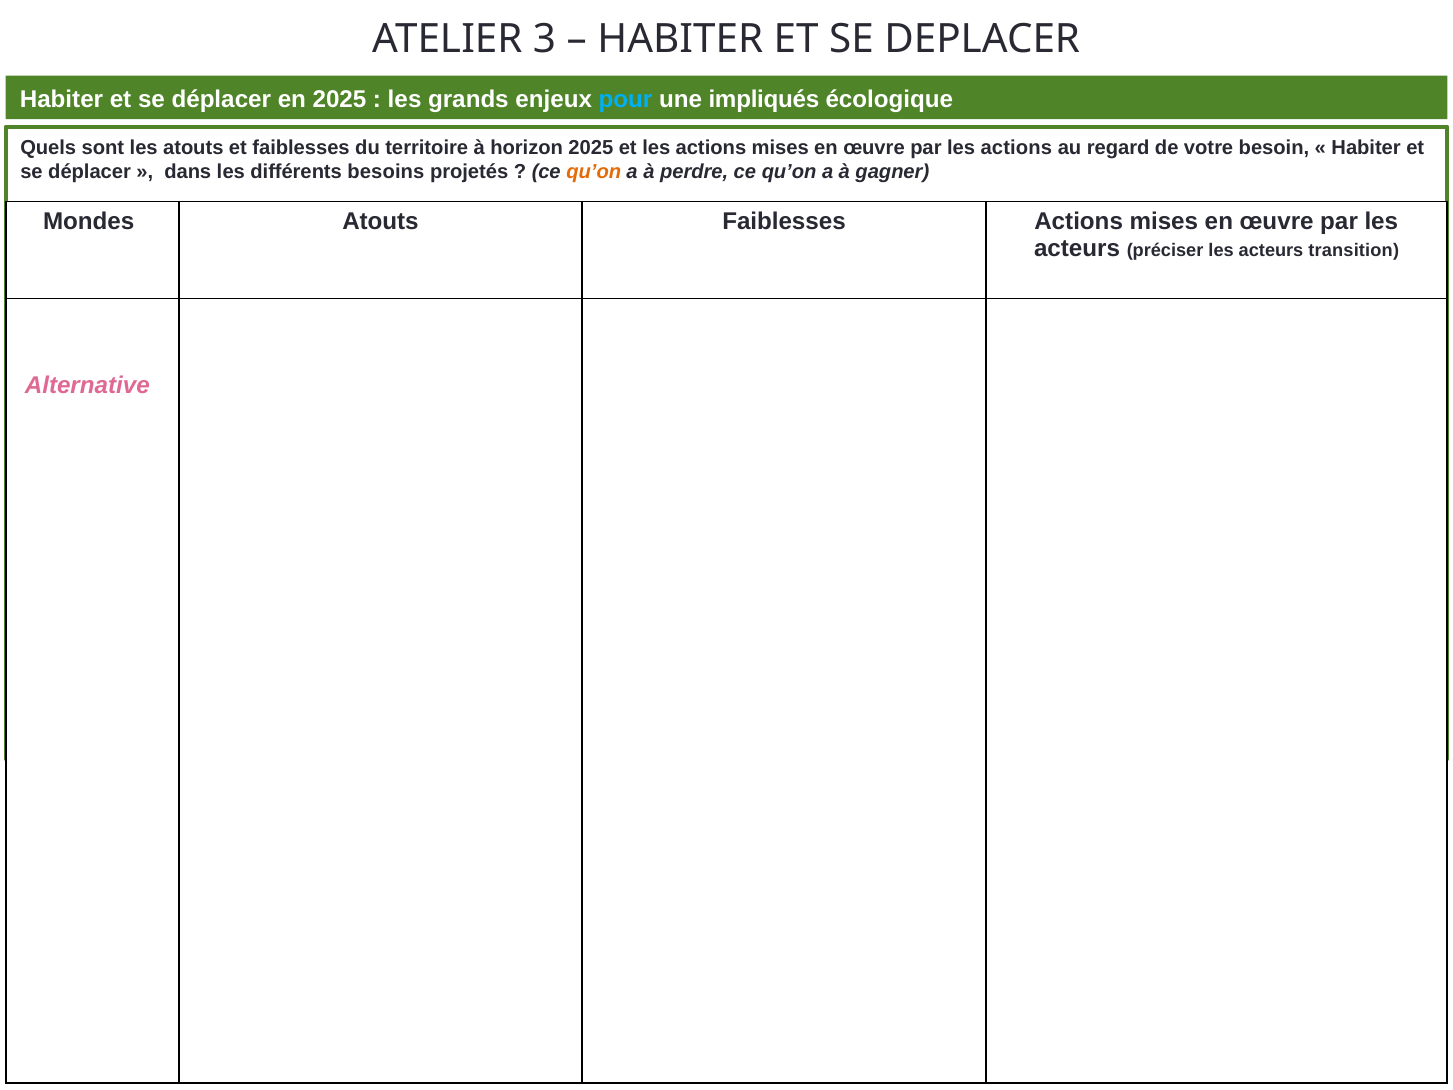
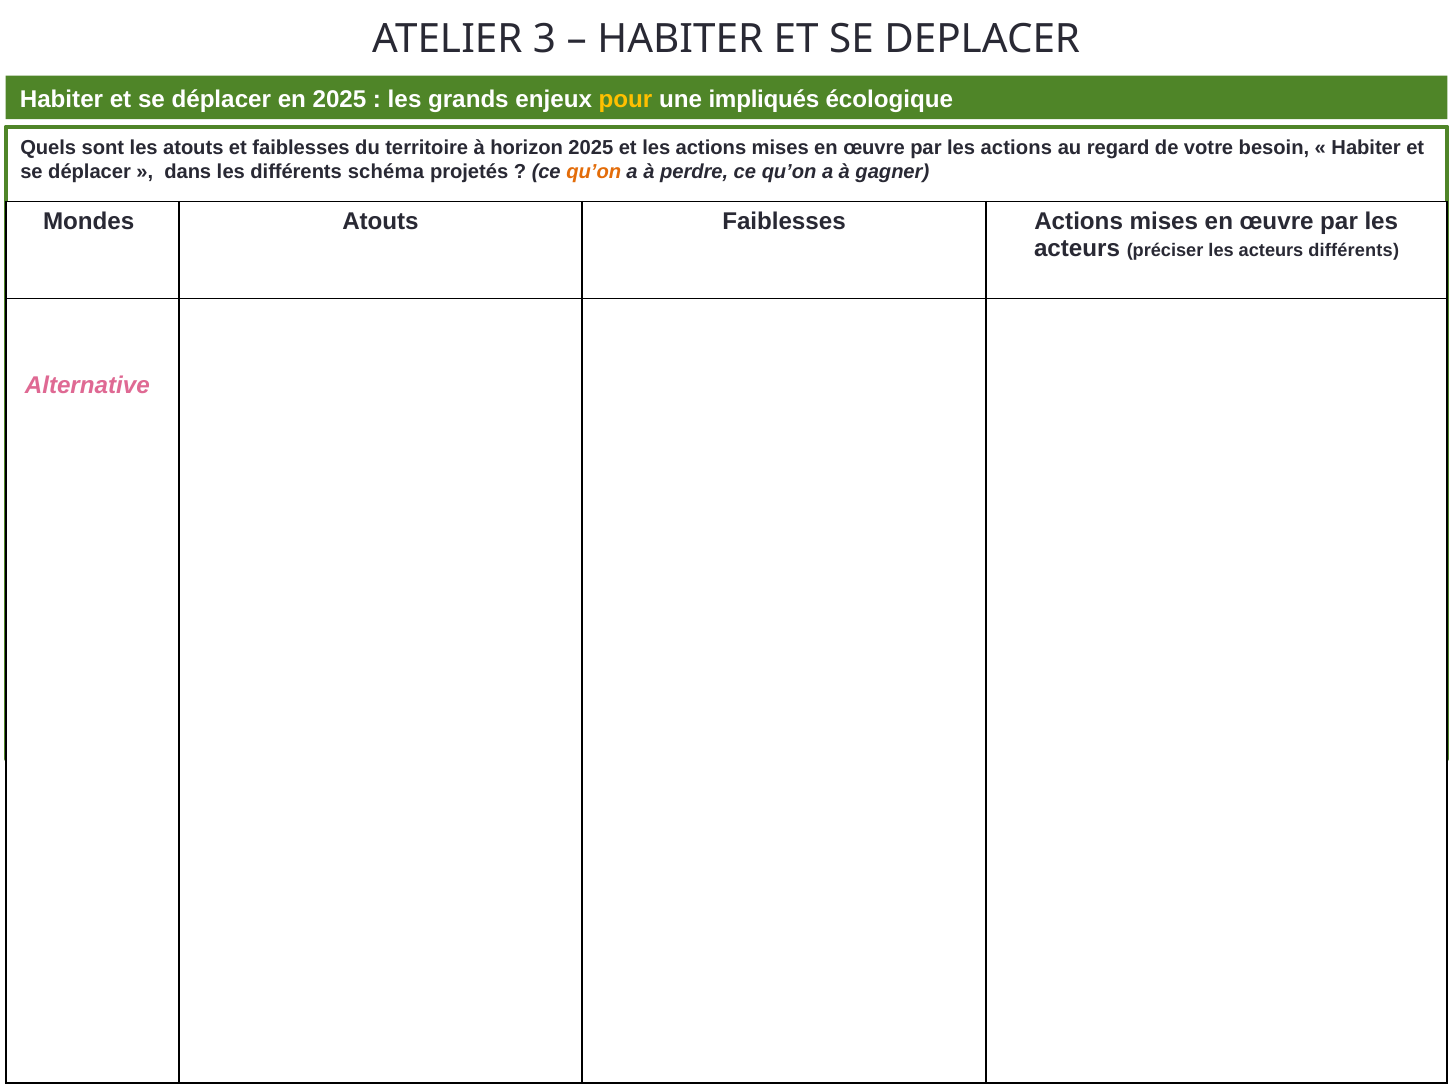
pour colour: light blue -> yellow (626, 99)
besoins: besoins -> schéma (386, 172)
acteurs transition: transition -> différents (1354, 250)
